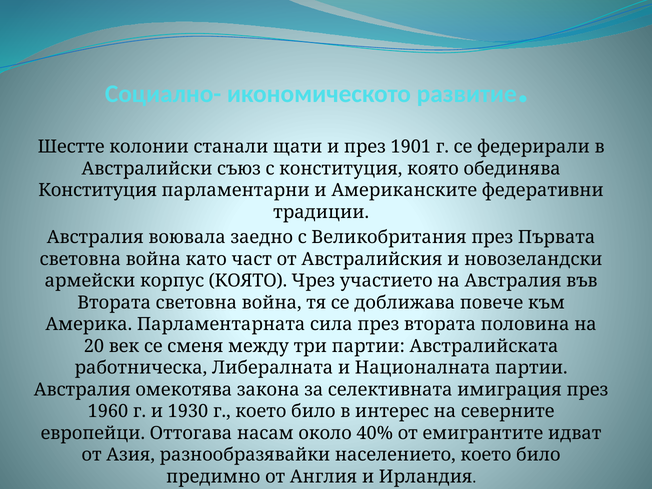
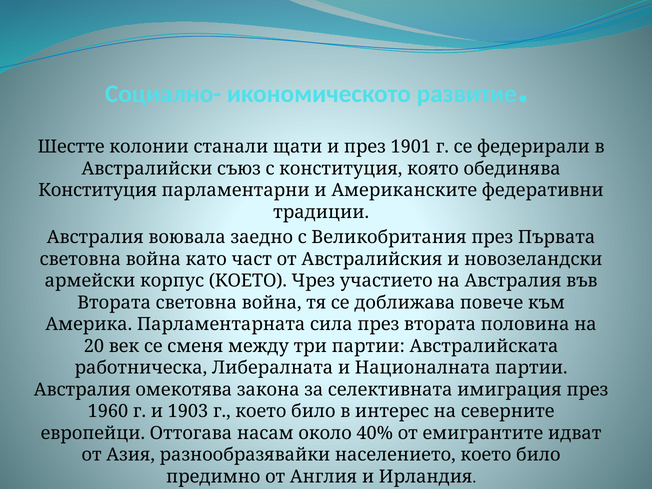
корпус КОЯТО: КОЯТО -> КОЕТО (248, 281)
1930: 1930 -> 1903 (188, 411)
